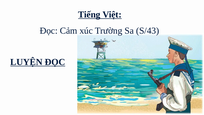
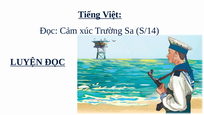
S/43: S/43 -> S/14 (148, 31)
